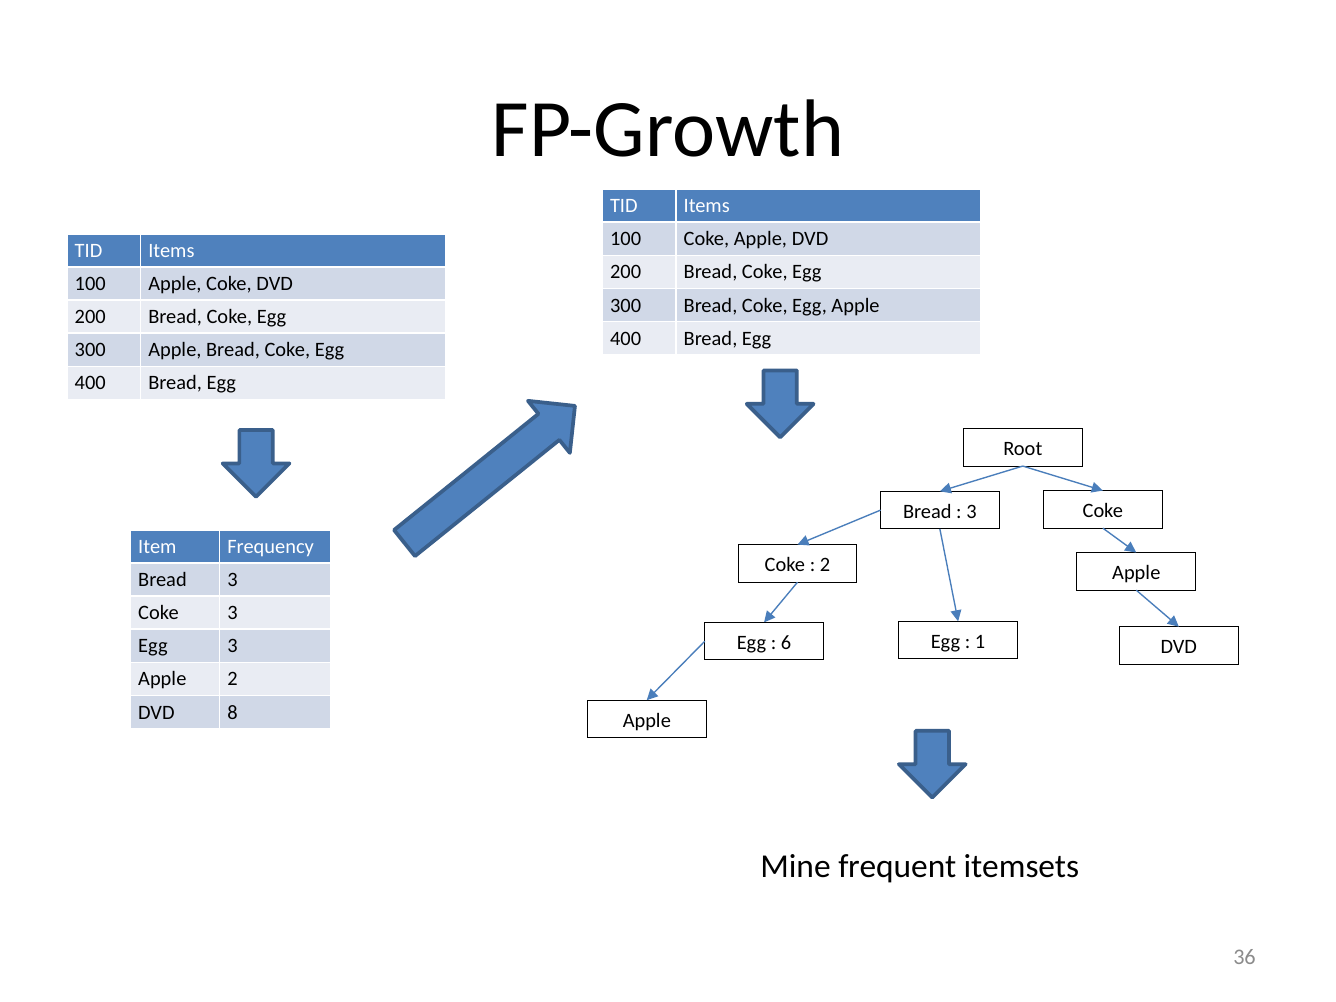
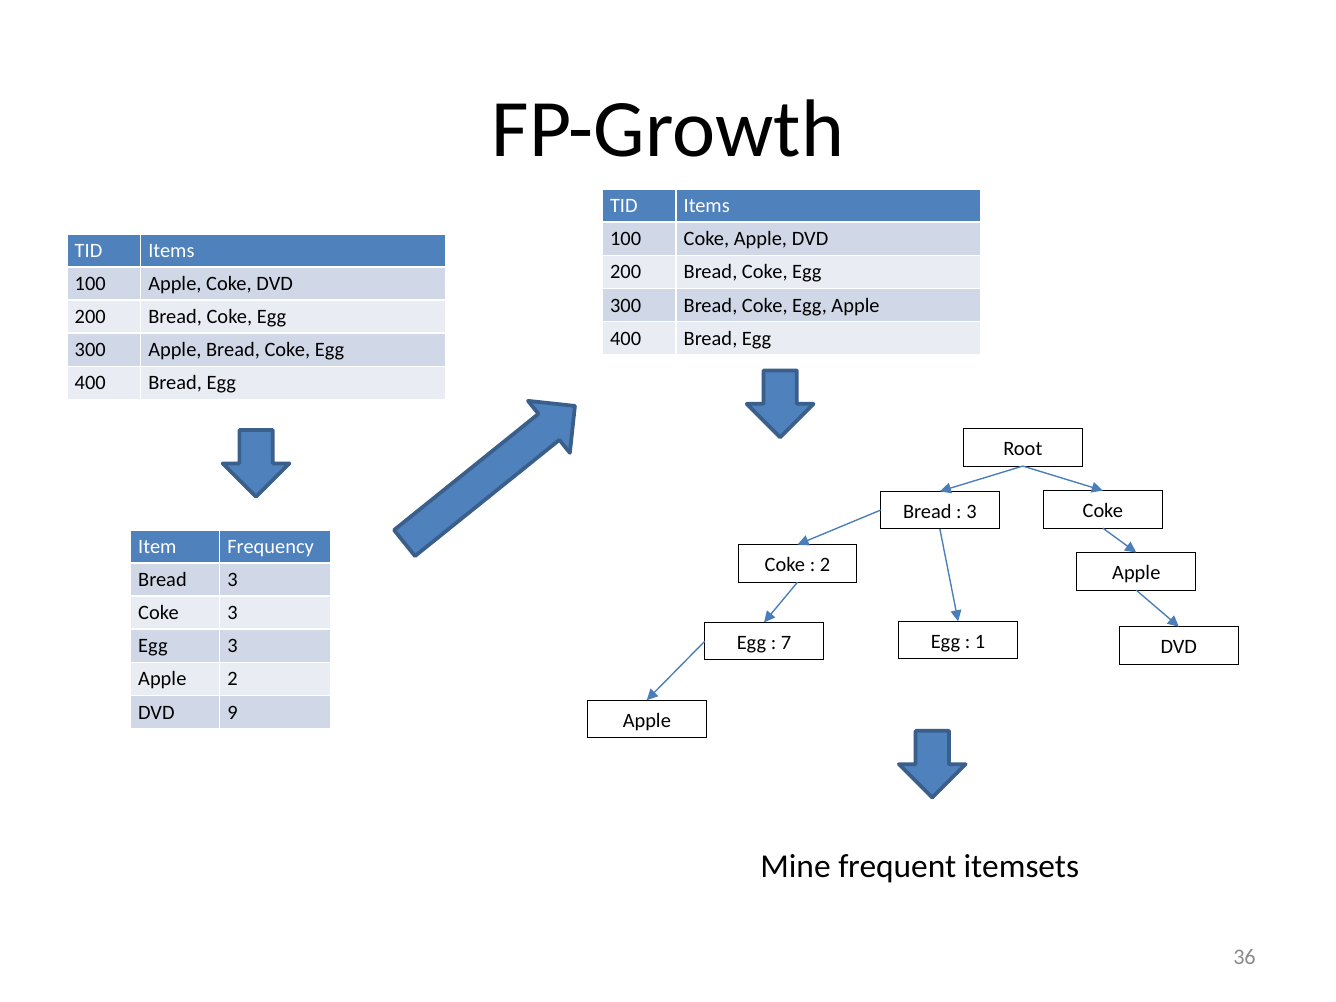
6: 6 -> 7 (786, 643)
8: 8 -> 9 (232, 712)
